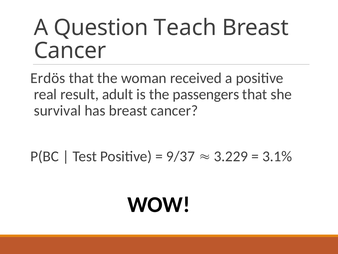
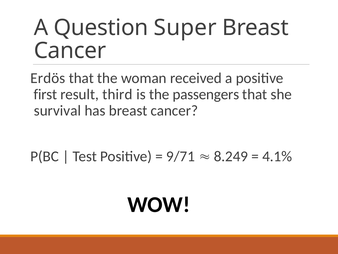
Teach: Teach -> Super (185, 28)
real: real -> first (45, 94)
adult: adult -> third (117, 94)
9/37: 9/37 -> 9/71 (181, 156)
3.229: 3.229 -> 8.249 (231, 156)
3.1%: 3.1% -> 4.1% (277, 156)
